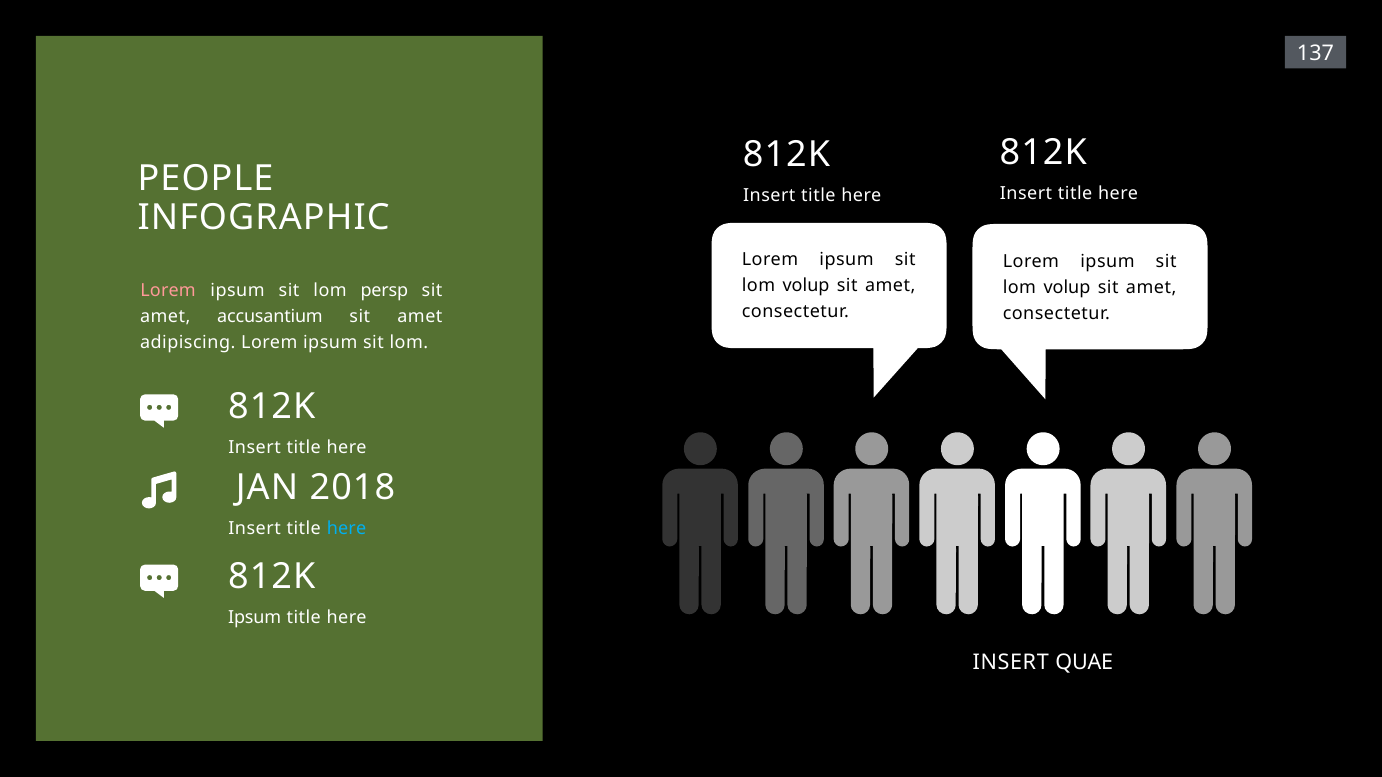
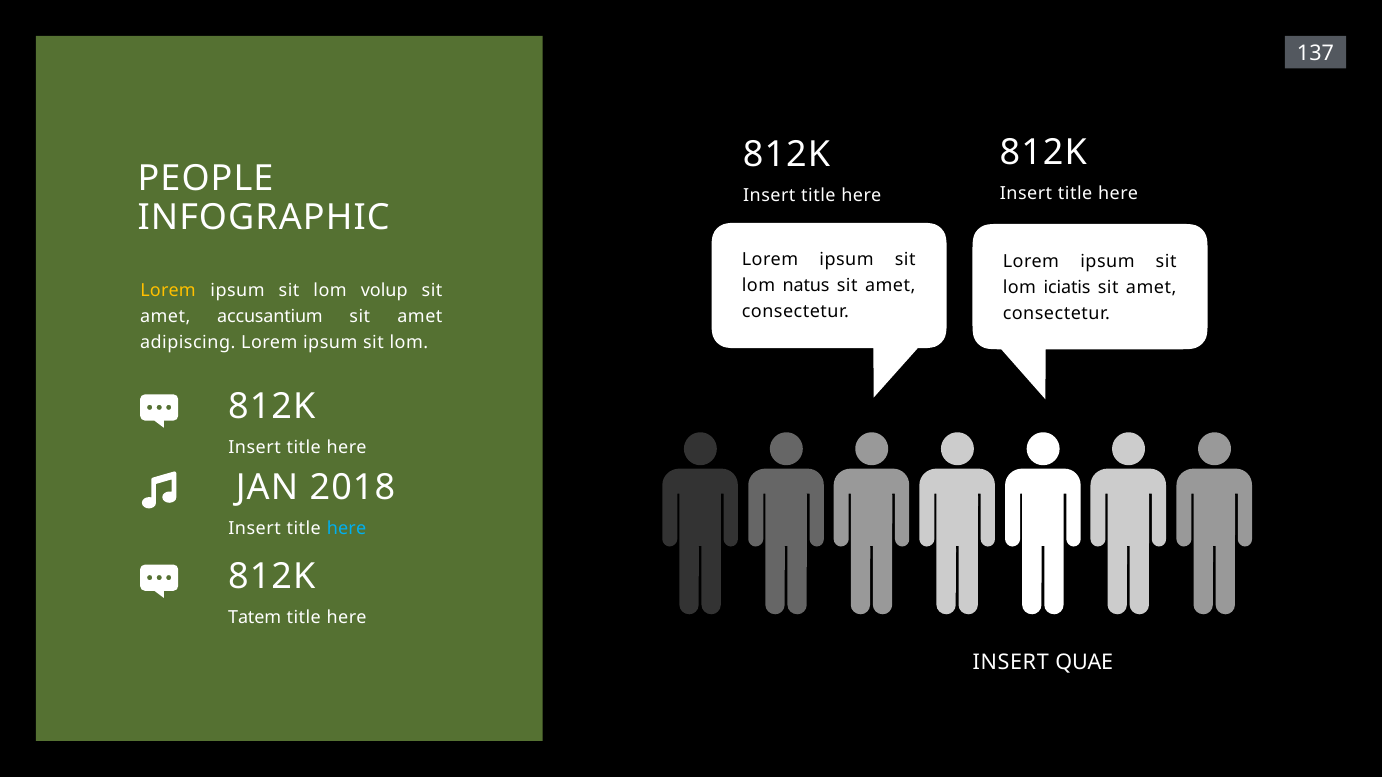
volup: volup -> natus (806, 285)
volup: volup -> iciatis (1067, 288)
Lorem colour: pink -> yellow (168, 291)
persp: persp -> volup (384, 291)
Ipsum: Ipsum -> Tatem (255, 618)
